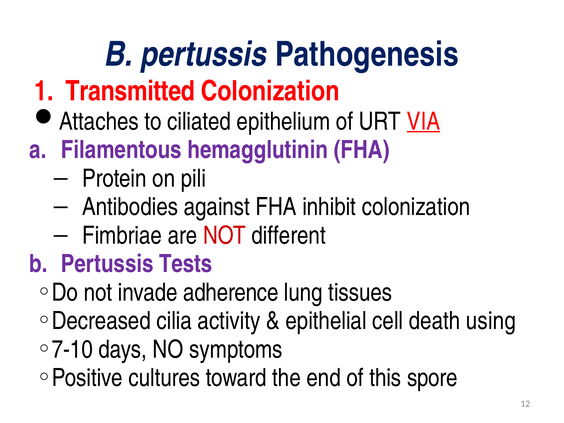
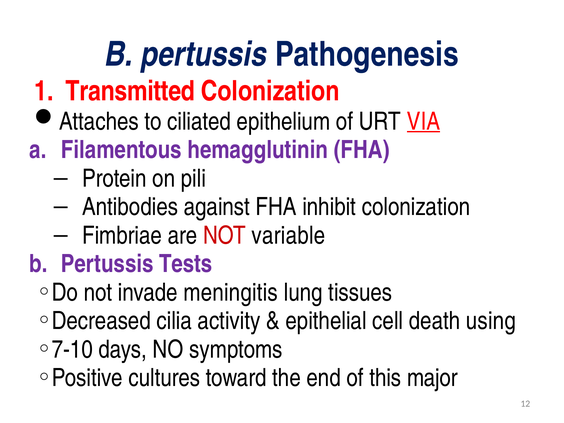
different: different -> variable (288, 235)
adherence: adherence -> meningitis (231, 292)
spore: spore -> major (432, 378)
